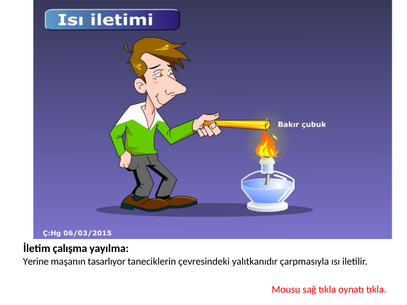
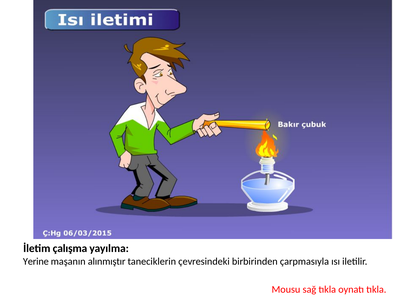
tasarlıyor: tasarlıyor -> alınmıştır (107, 262)
yalıtkanıdır: yalıtkanıdır -> birbirinden (255, 262)
